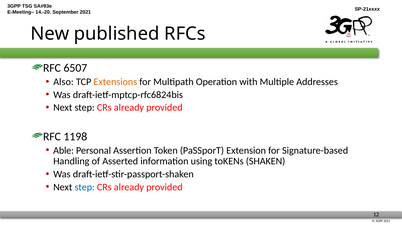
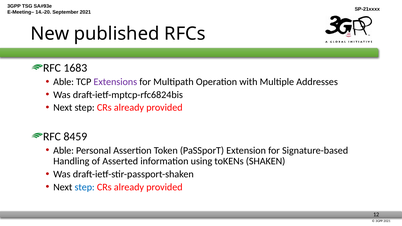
6507: 6507 -> 1683 (75, 68)
Also: Also -> Able (64, 82)
Extensions colour: orange -> purple (115, 82)
1198: 1198 -> 8459 (75, 137)
